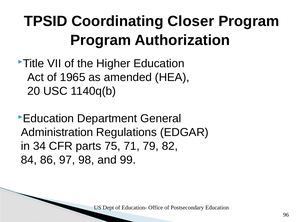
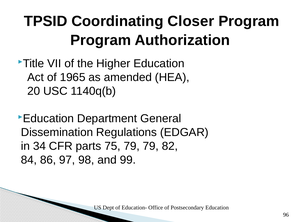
Administration: Administration -> Dissemination (57, 132)
75 71: 71 -> 79 (132, 146)
